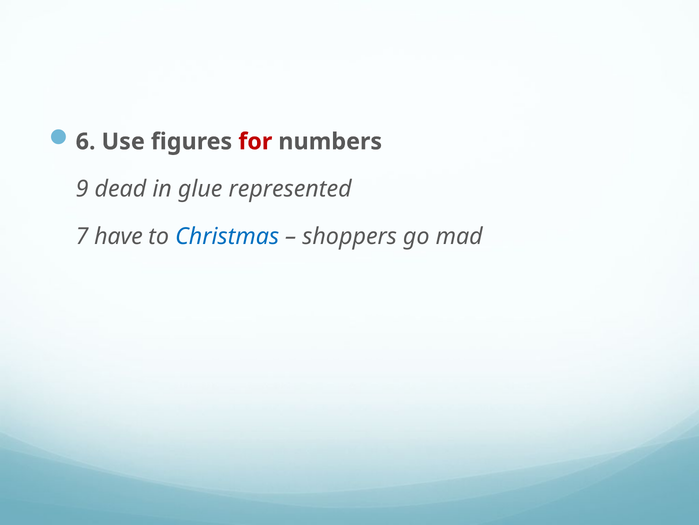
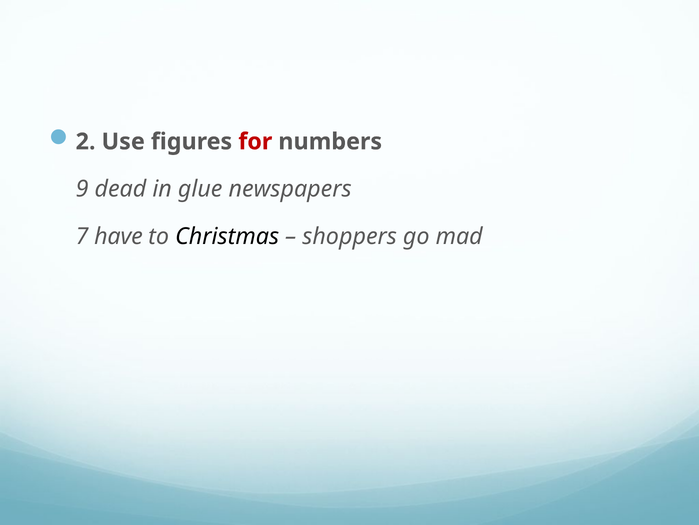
6: 6 -> 2 (86, 141)
represented: represented -> newspapers (290, 189)
Christmas colour: blue -> black (227, 236)
